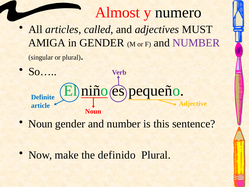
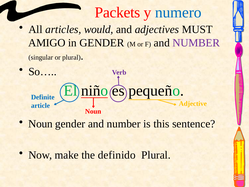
Almost: Almost -> Packets (118, 12)
numero colour: black -> blue (178, 12)
called: called -> would (99, 29)
AMIGA: AMIGA -> AMIGO (47, 43)
